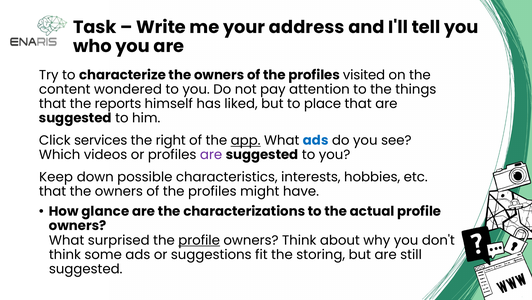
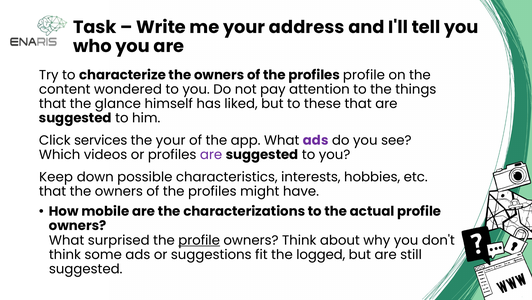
profiles visited: visited -> profile (364, 75)
reports: reports -> glance (118, 104)
place: place -> these (322, 104)
the right: right -> your (171, 140)
app underline: present -> none (246, 140)
ads colour: blue -> purple (316, 140)
glance: glance -> mobile (105, 211)
storing: storing -> logged (321, 254)
